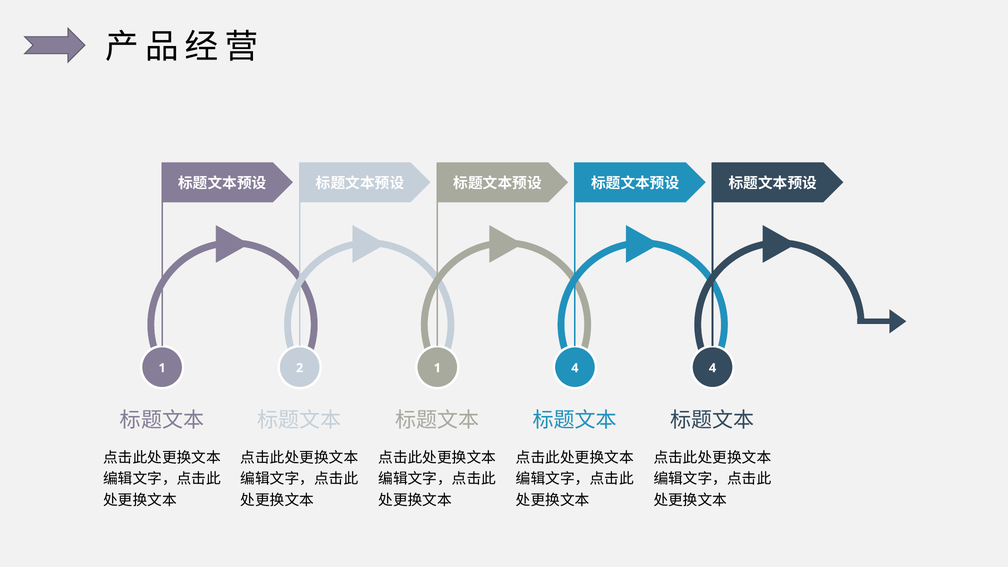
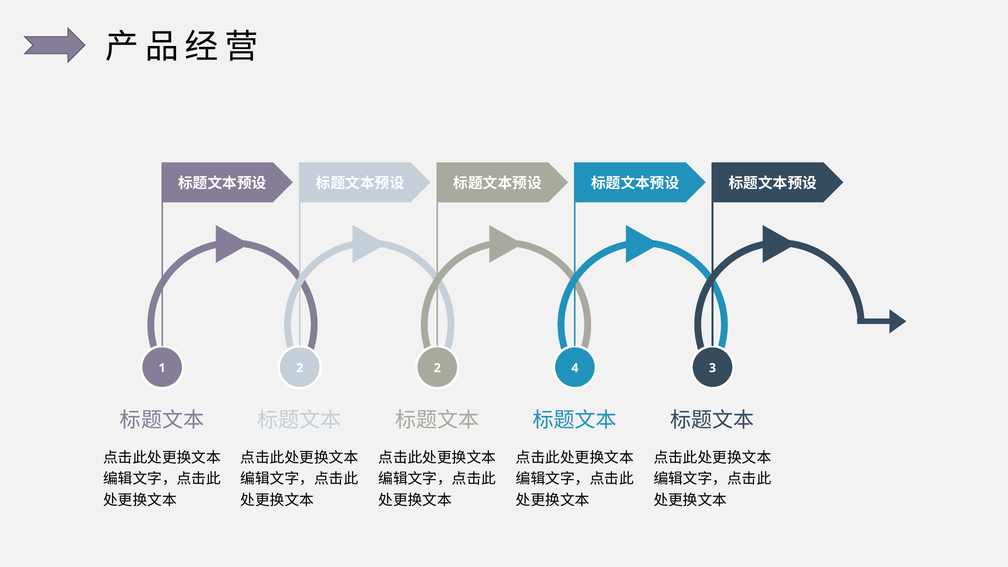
2 1: 1 -> 2 (437, 368)
4 4: 4 -> 3 (713, 368)
